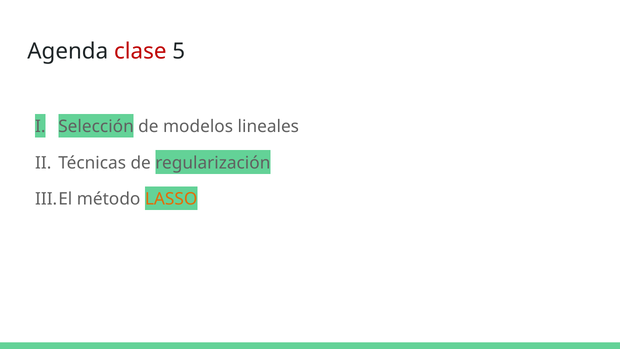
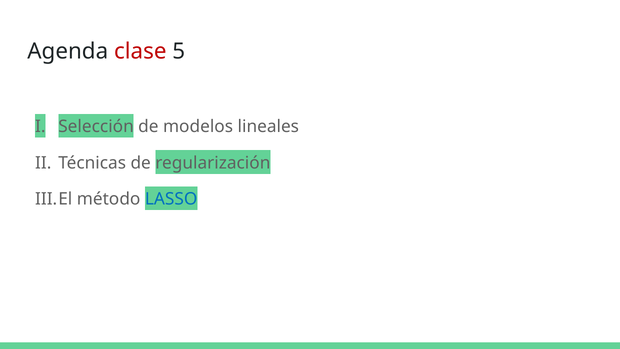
LASSO colour: orange -> blue (171, 199)
